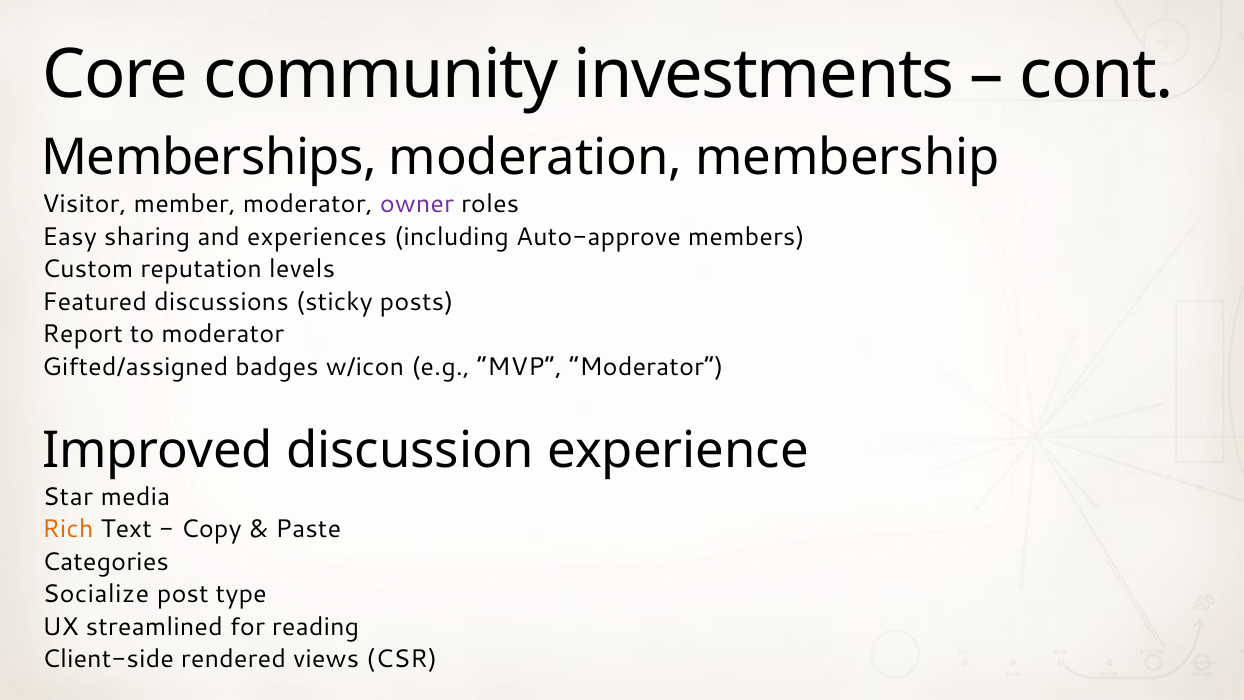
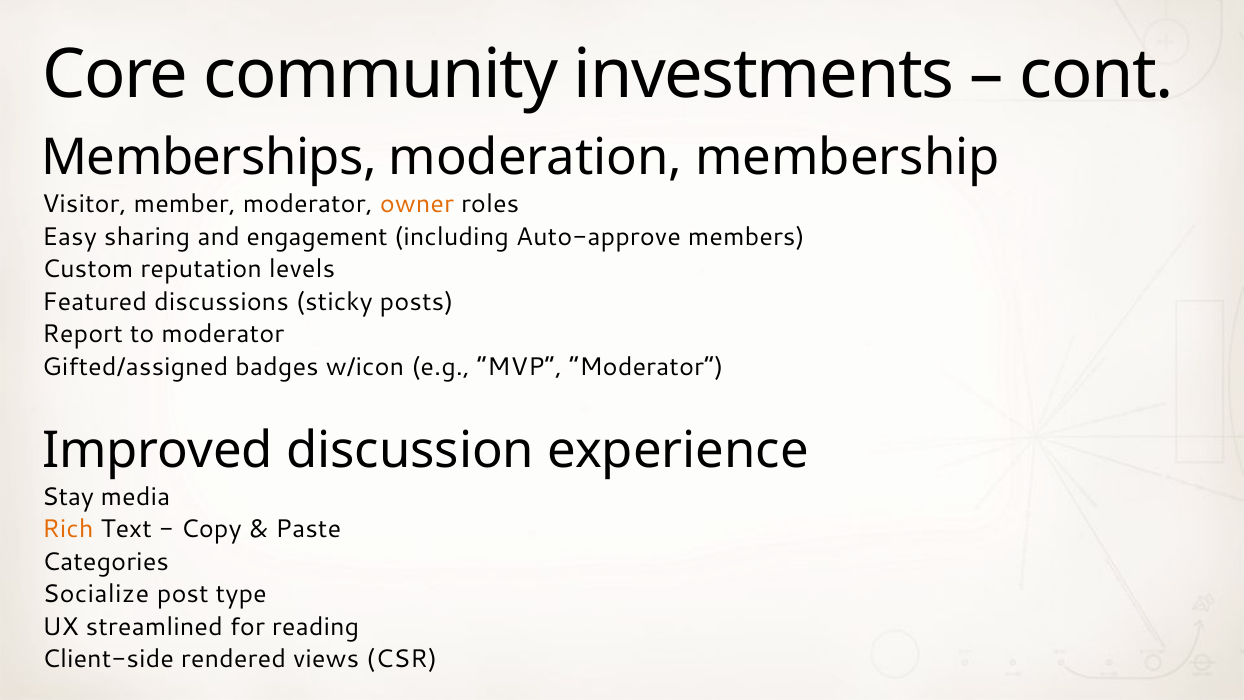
owner colour: purple -> orange (417, 204)
experiences: experiences -> engagement (317, 237)
Star: Star -> Stay (68, 497)
